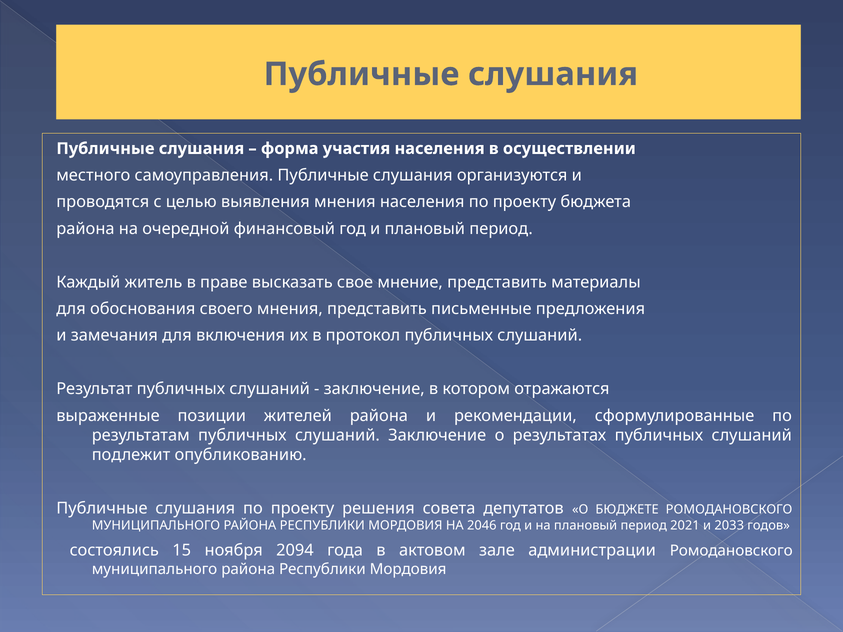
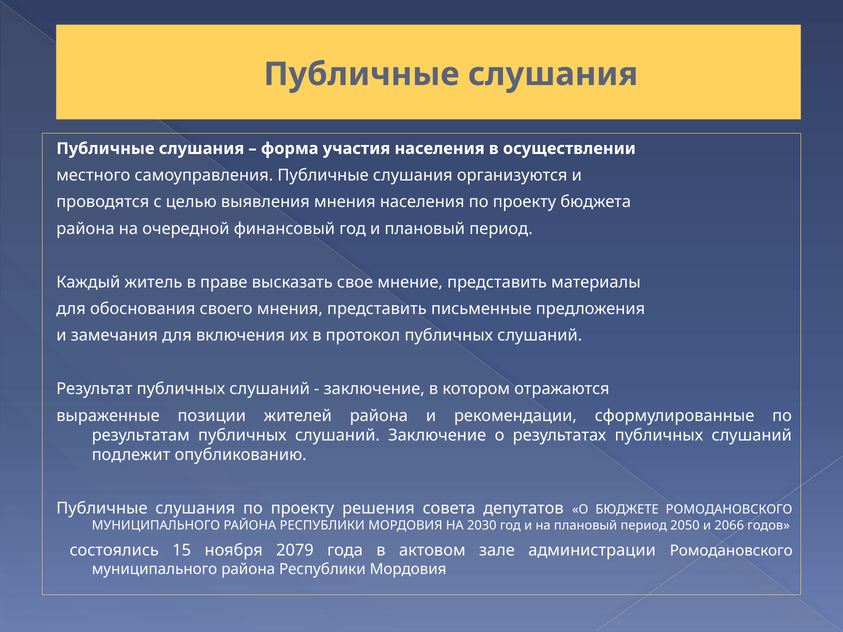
2046: 2046 -> 2030 (482, 526)
2021: 2021 -> 2050 (685, 526)
2033: 2033 -> 2066 (729, 526)
2094: 2094 -> 2079 (295, 551)
